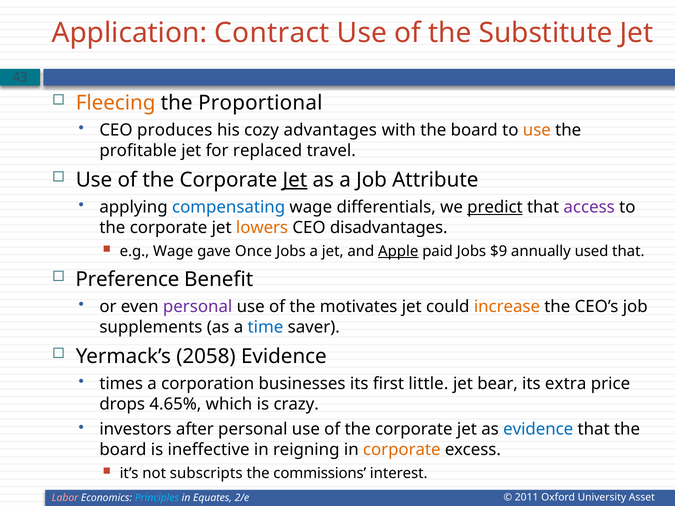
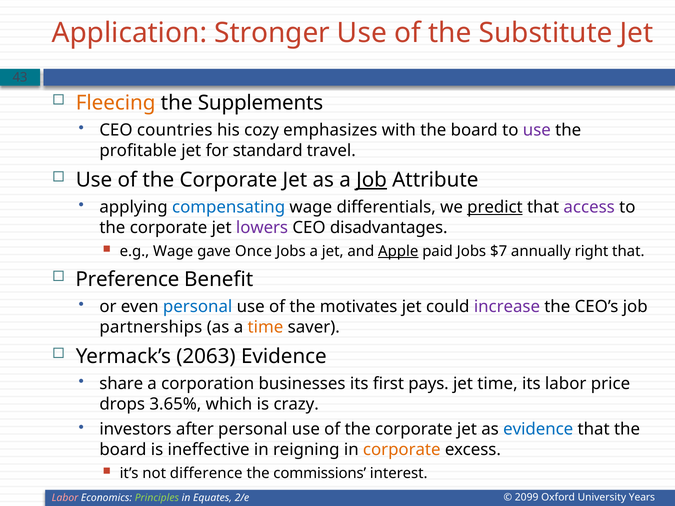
Contract: Contract -> Stronger (272, 33)
Proportional: Proportional -> Supplements (261, 103)
produces: produces -> countries (175, 130)
advantages: advantages -> emphasizes (330, 130)
use colour: orange -> purple (537, 130)
replaced: replaced -> standard (268, 151)
Jet underline: present -> none (295, 180)
Job underline: none -> present (372, 180)
lowers colour: orange -> purple (262, 228)
$9: $9 -> $7 (499, 251)
used: used -> right (592, 251)
personal colour: purple -> blue (198, 307)
increase colour: orange -> purple (507, 307)
supplements: supplements -> partnerships (151, 327)
time colour: blue -> orange (265, 327)
2058: 2058 -> 2063 (206, 357)
times: times -> share (121, 384)
little: little -> pays (429, 384)
jet bear: bear -> time (497, 384)
its extra: extra -> labor (566, 384)
4.65%: 4.65% -> 3.65% (175, 404)
subscripts: subscripts -> difference (206, 474)
2011: 2011 -> 2099 (527, 497)
Asset: Asset -> Years (642, 497)
Principles colour: light blue -> light green (157, 498)
